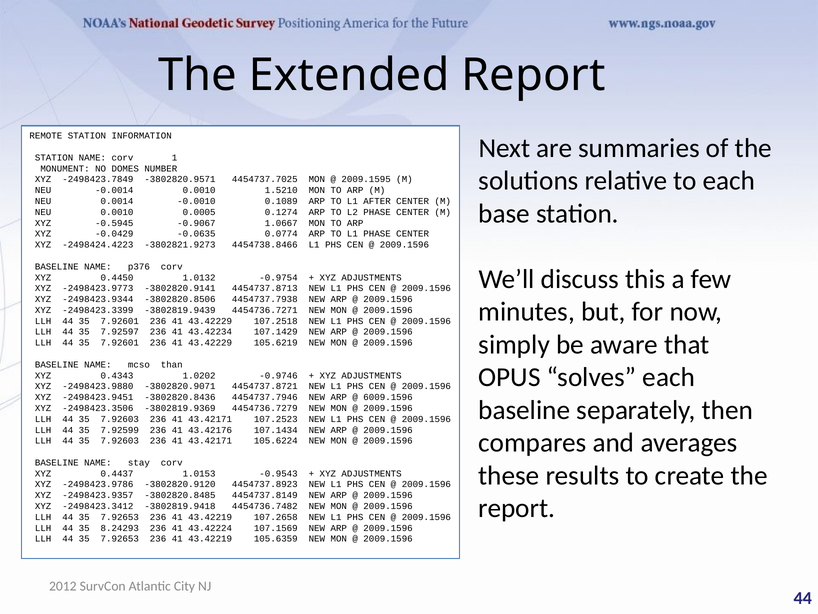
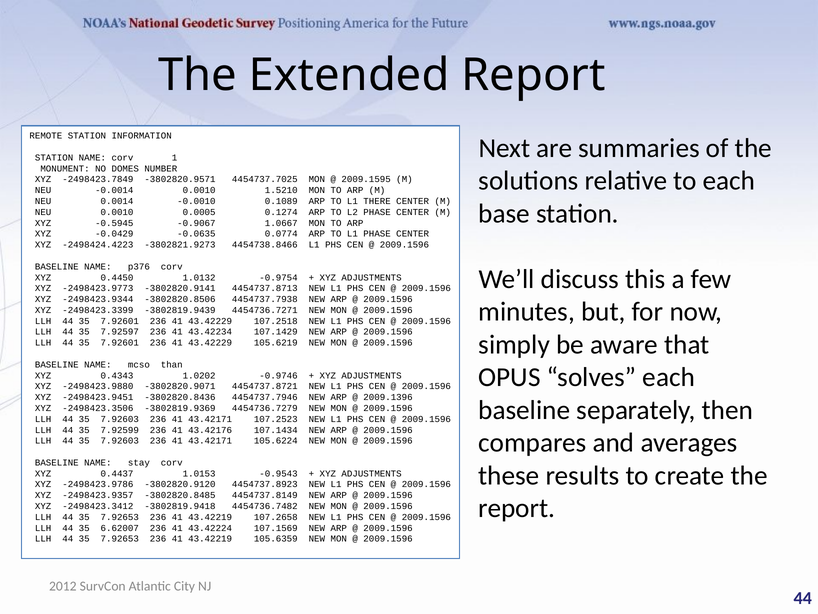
AFTER: AFTER -> THERE (377, 201)
6009.1596: 6009.1596 -> 2009.1396 (388, 397)
8.24293: 8.24293 -> 6.62007 (120, 528)
